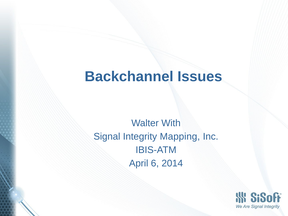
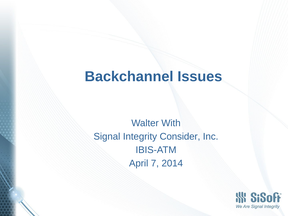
Mapping: Mapping -> Consider (180, 137)
6: 6 -> 7 (155, 163)
